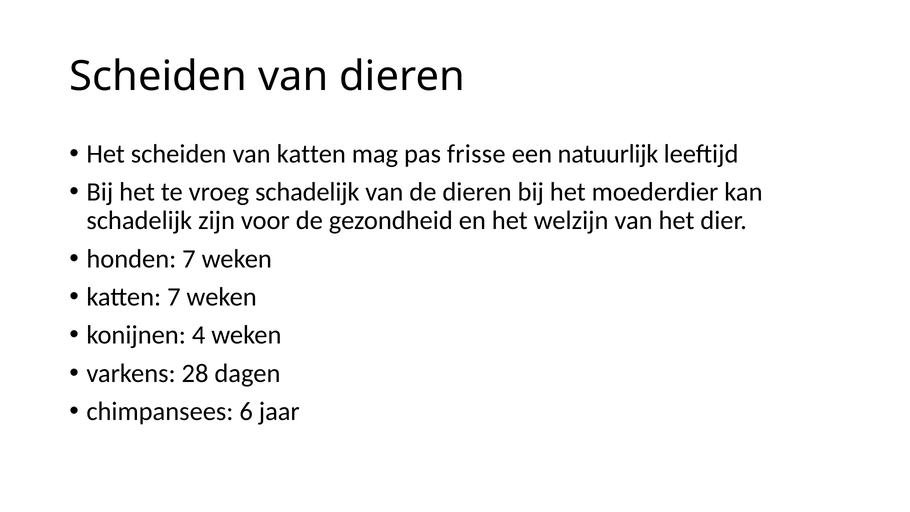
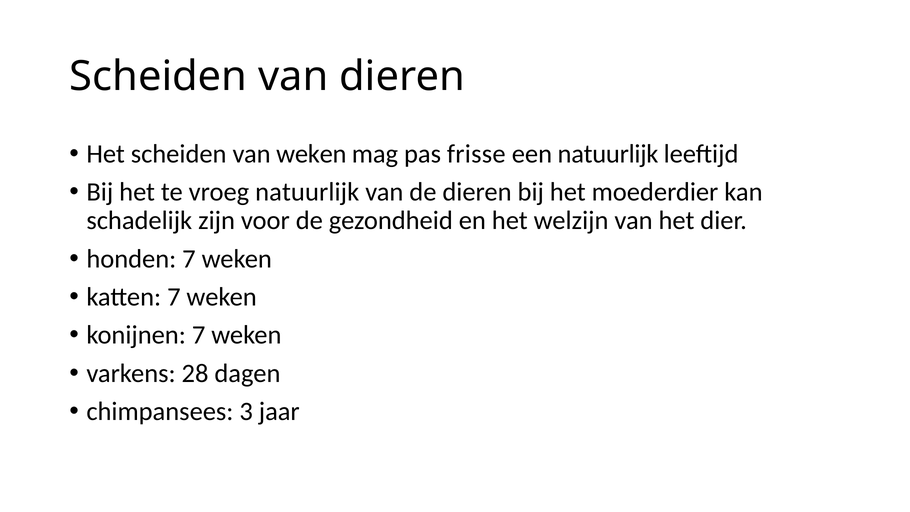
van katten: katten -> weken (311, 154)
vroeg schadelijk: schadelijk -> natuurlijk (307, 192)
konijnen 4: 4 -> 7 (199, 335)
6: 6 -> 3 (246, 411)
